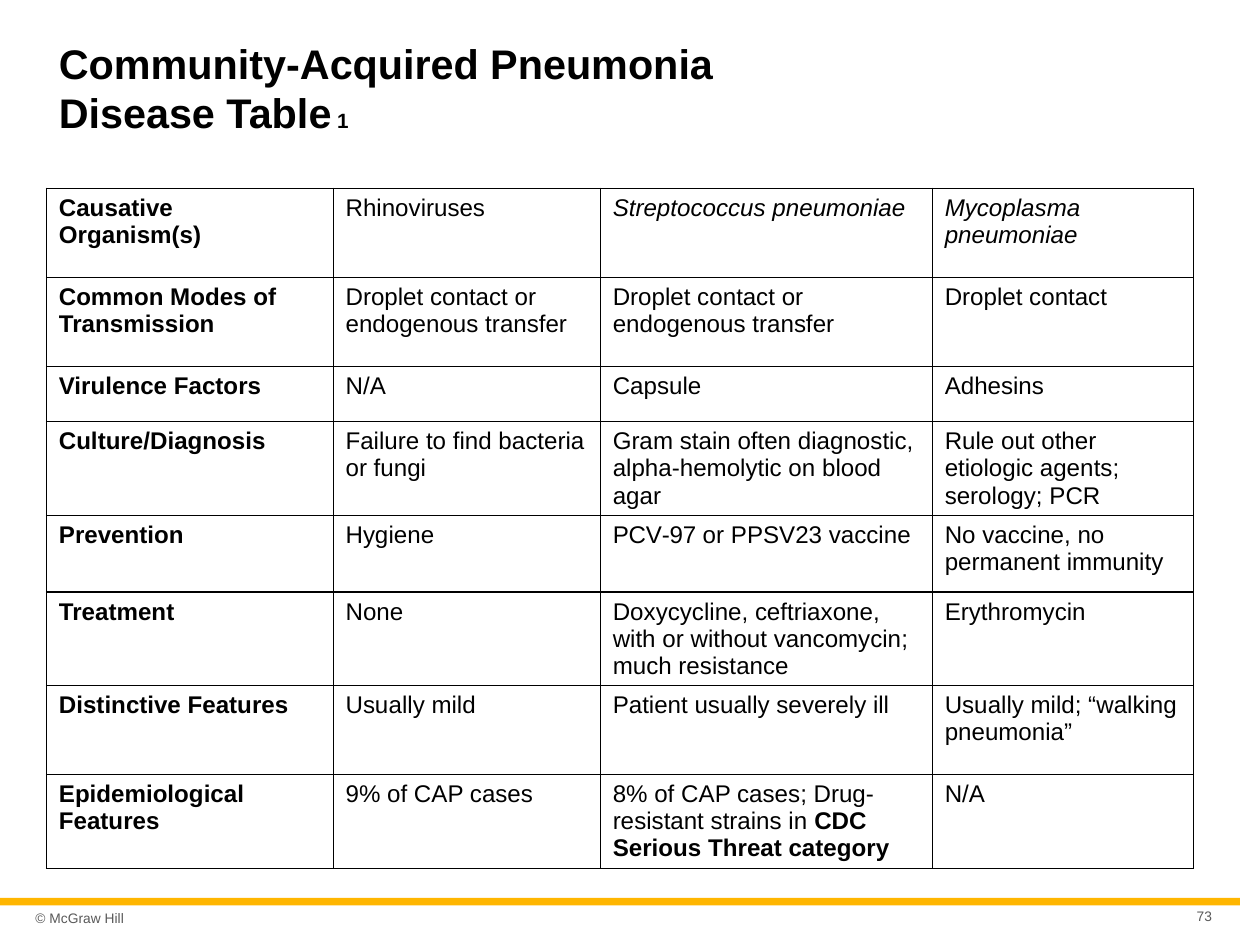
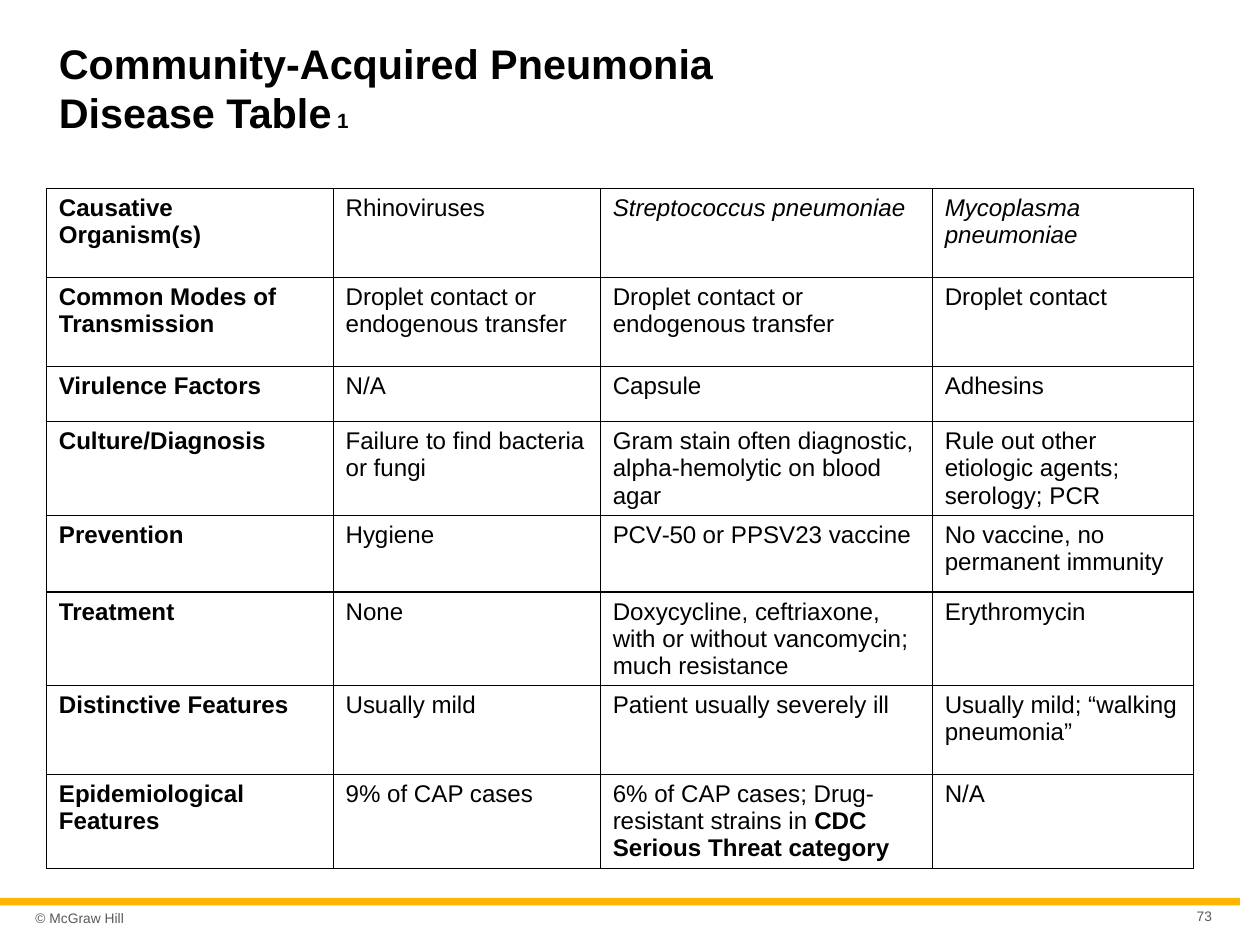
PCV-97: PCV-97 -> PCV-50 (655, 536)
8%: 8% -> 6% (630, 795)
